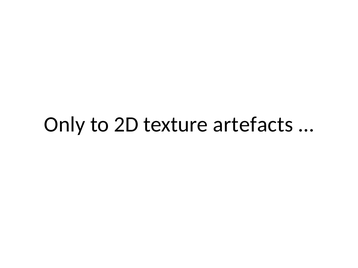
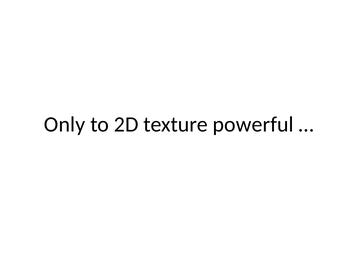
artefacts: artefacts -> powerful (253, 125)
